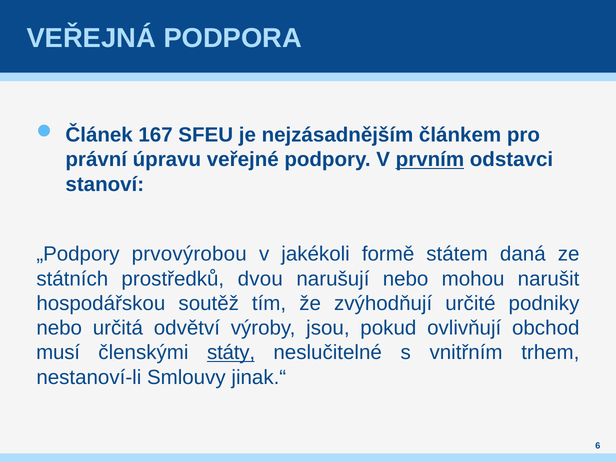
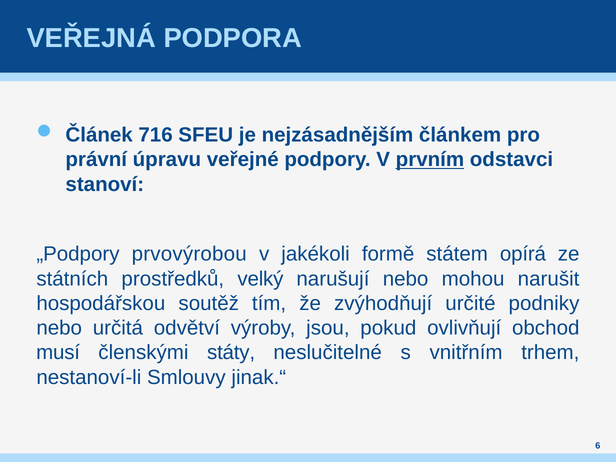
167: 167 -> 716 (156, 135)
daná: daná -> opírá (523, 254)
dvou: dvou -> velký (260, 279)
státy underline: present -> none (231, 353)
